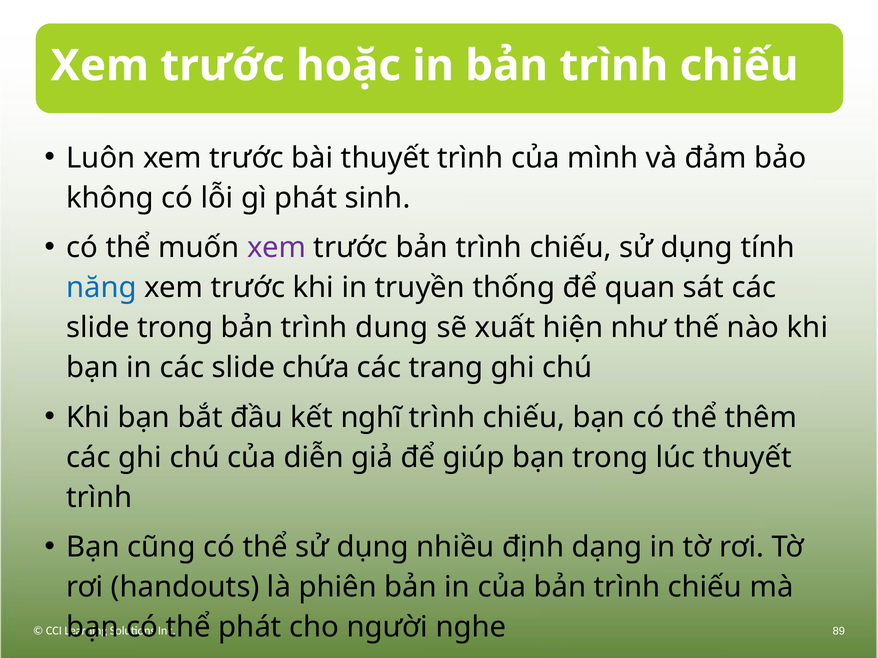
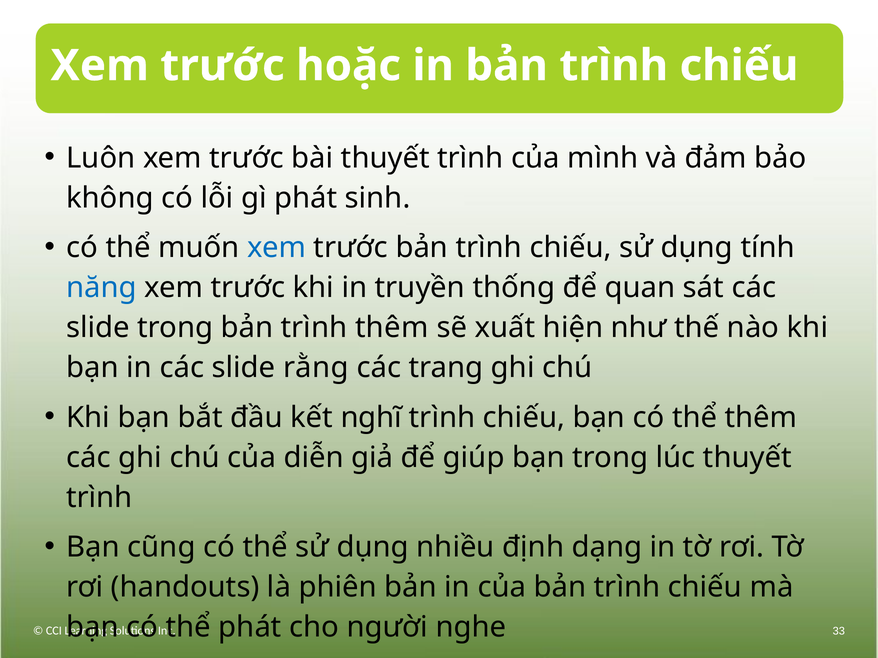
xem colour: purple -> blue (277, 248)
trình dung: dung -> thêm (392, 328)
chứa: chứa -> rằng (316, 368)
89: 89 -> 33 (839, 632)
